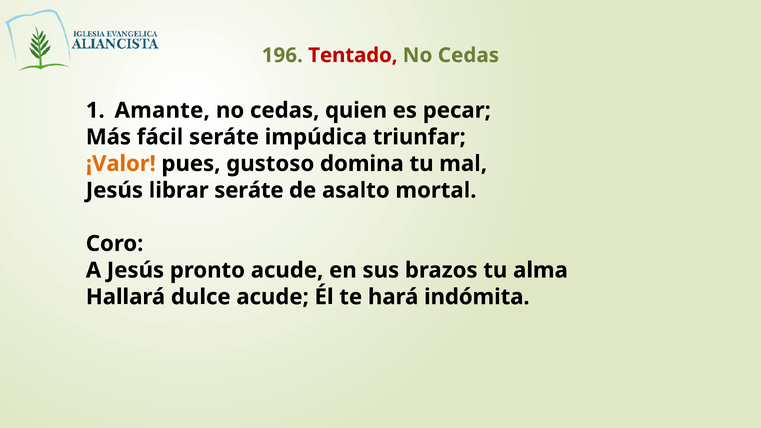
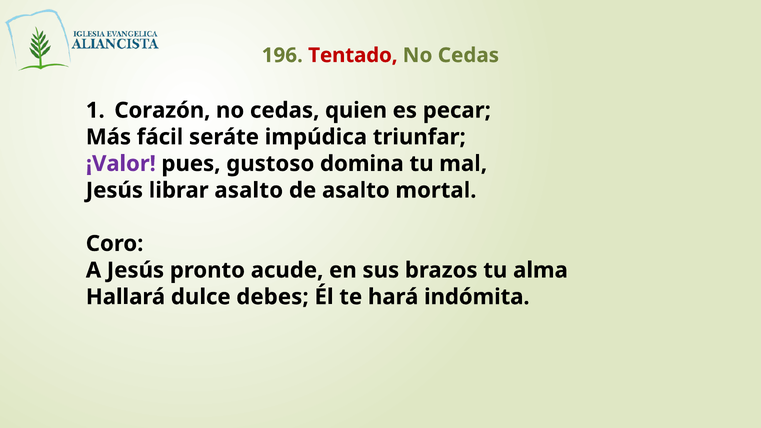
Amante: Amante -> Corazón (162, 110)
¡Valor colour: orange -> purple (121, 164)
librar seráte: seráte -> asalto (249, 190)
dulce acude: acude -> debes (273, 297)
